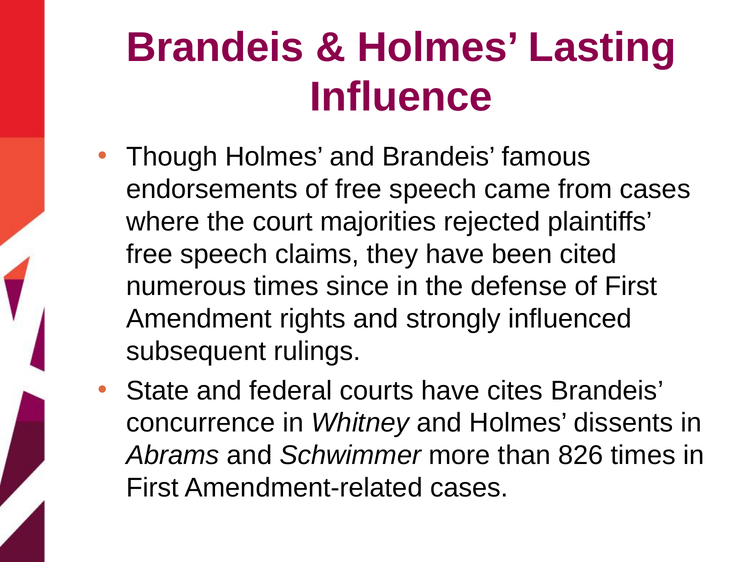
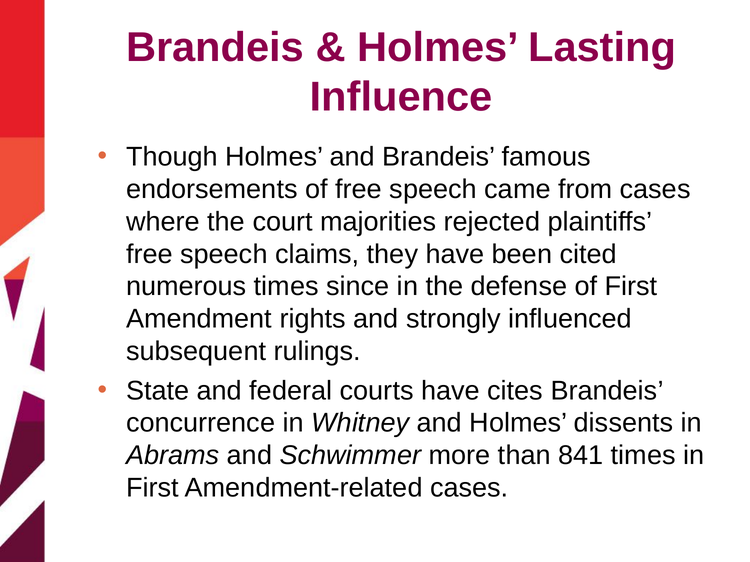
826: 826 -> 841 (581, 456)
